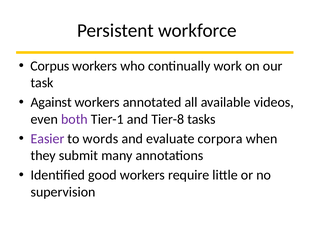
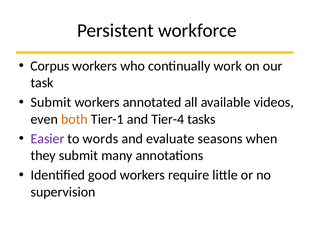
Against: Against -> Submit (51, 102)
both colour: purple -> orange (74, 119)
Tier-8: Tier-8 -> Tier-4 (168, 119)
corpora: corpora -> seasons (220, 138)
